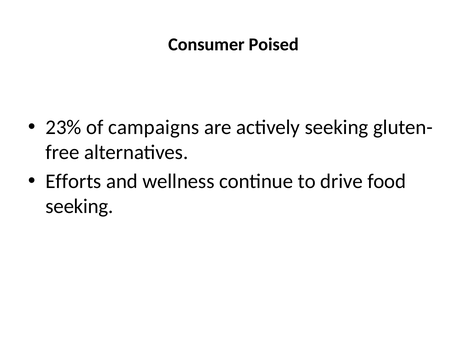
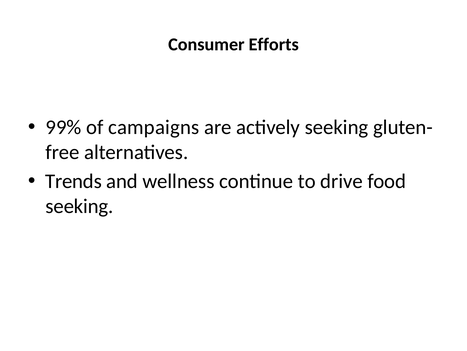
Poised: Poised -> Efforts (274, 44)
23%: 23% -> 99% (63, 127)
Efforts: Efforts -> Trends (74, 181)
